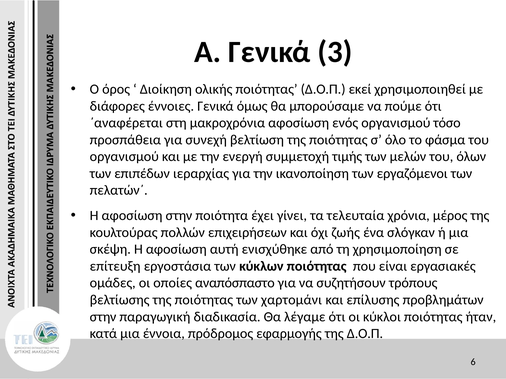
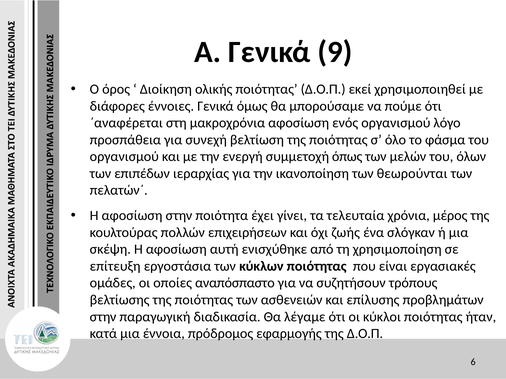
3: 3 -> 9 (335, 52)
τόσο: τόσο -> λόγο (447, 123)
τιμής: τιμής -> όπως (347, 157)
εργαζόμενοι: εργαζόμενοι -> θεωρούνται (412, 174)
χαρτομάνι: χαρτομάνι -> ασθενειών (292, 300)
